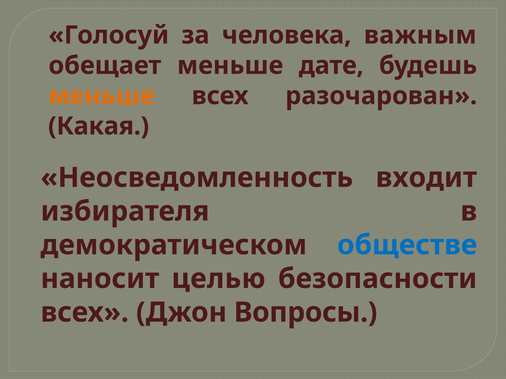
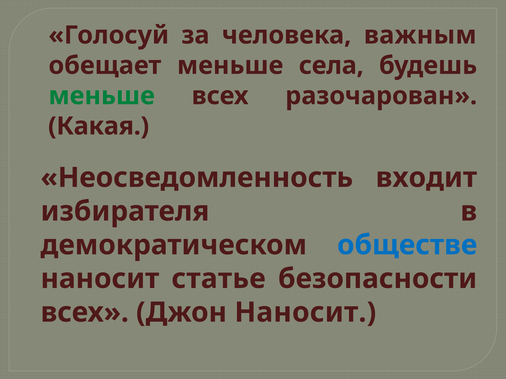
дате: дате -> села (331, 66)
меньше colour: orange -> green (102, 96)
целью: целью -> статье (219, 279)
Джон Вопросы: Вопросы -> Наносит (305, 313)
